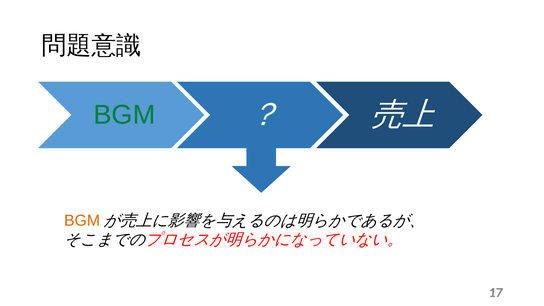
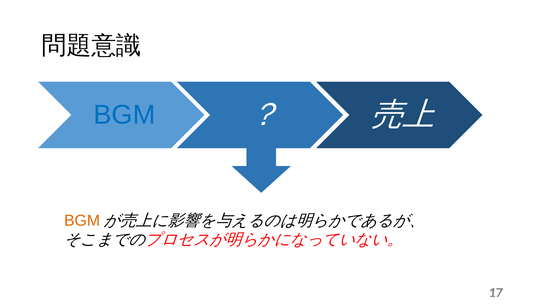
BGM colour: green -> blue (124, 115)
